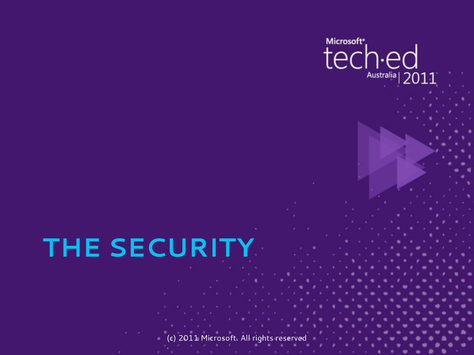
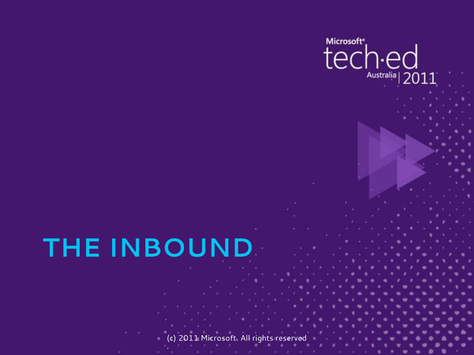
SECURITY: SECURITY -> INBOUND (181, 248)
